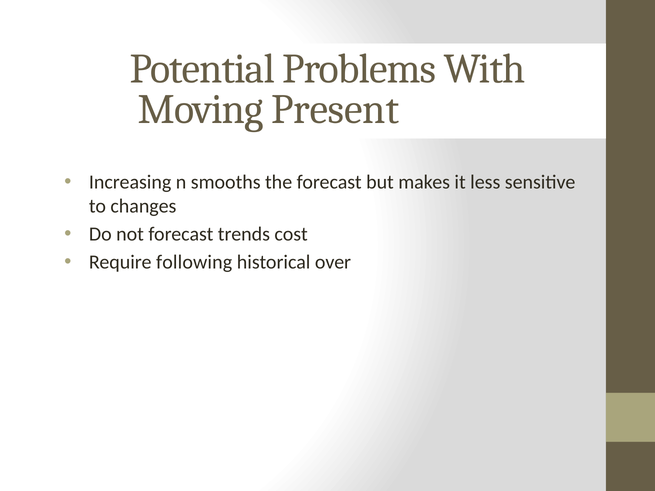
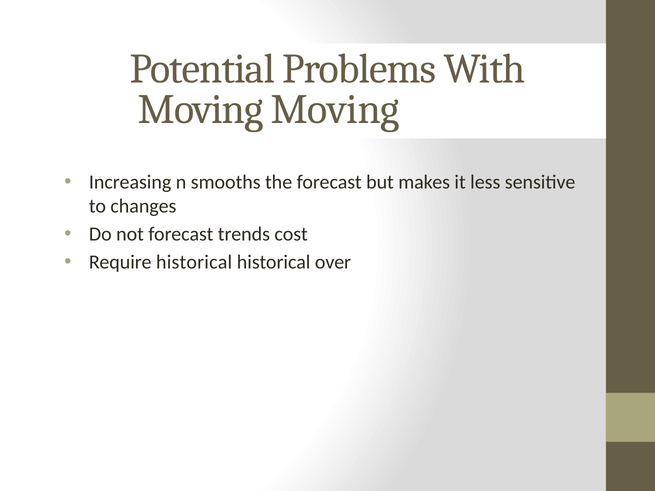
Moving Present: Present -> Moving (335, 109)
Require following: following -> historical (194, 262)
